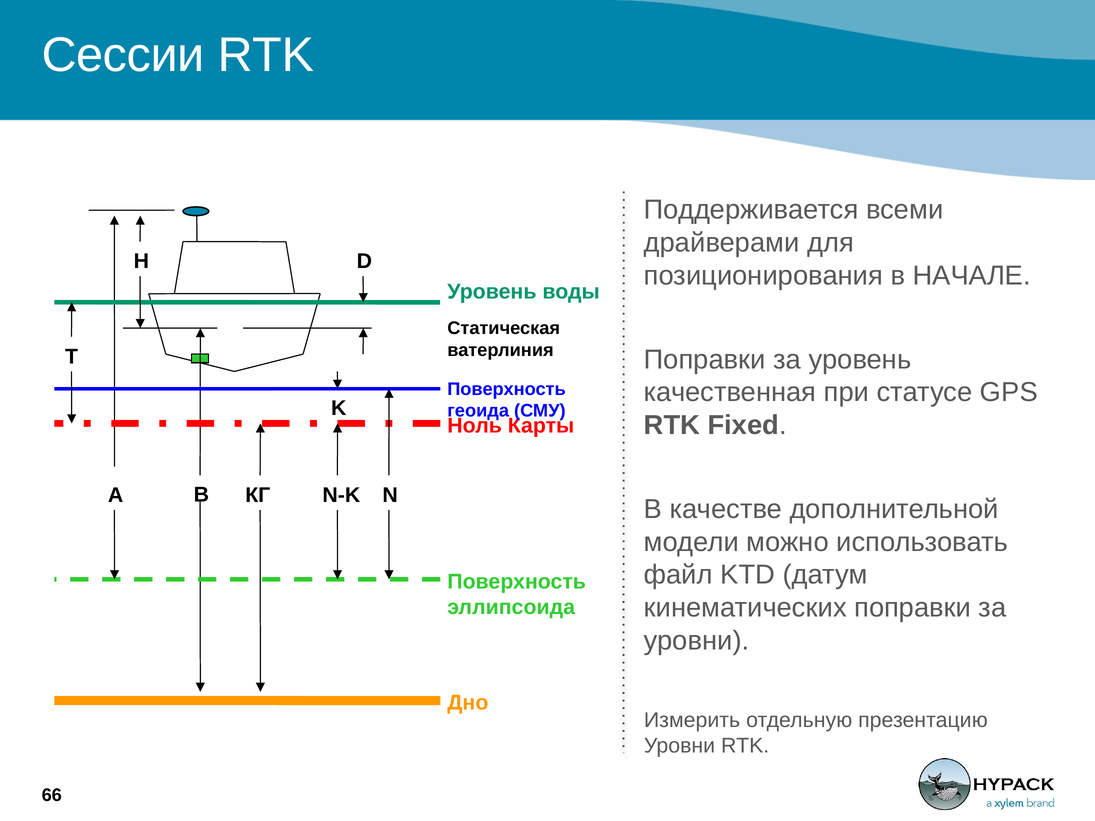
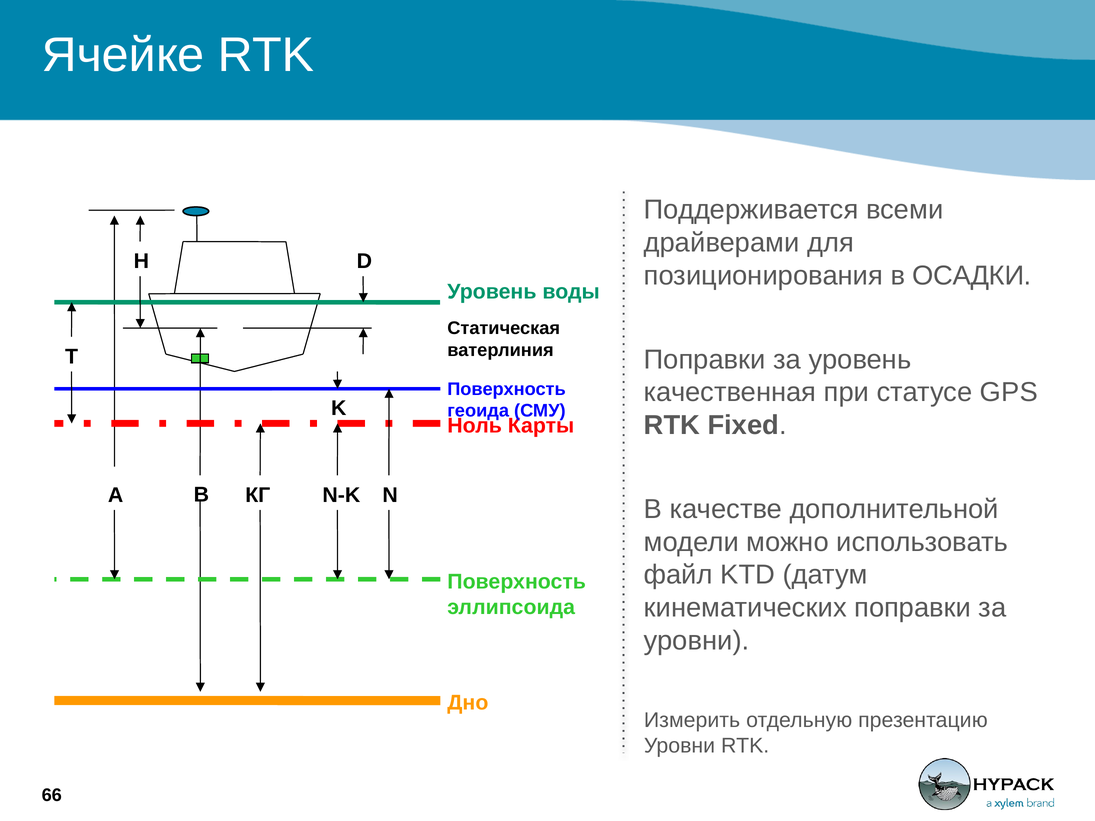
Сессии: Сессии -> Ячейке (123, 55)
НАЧАЛЕ: НАЧАЛЕ -> ОСАДКИ (972, 276)
